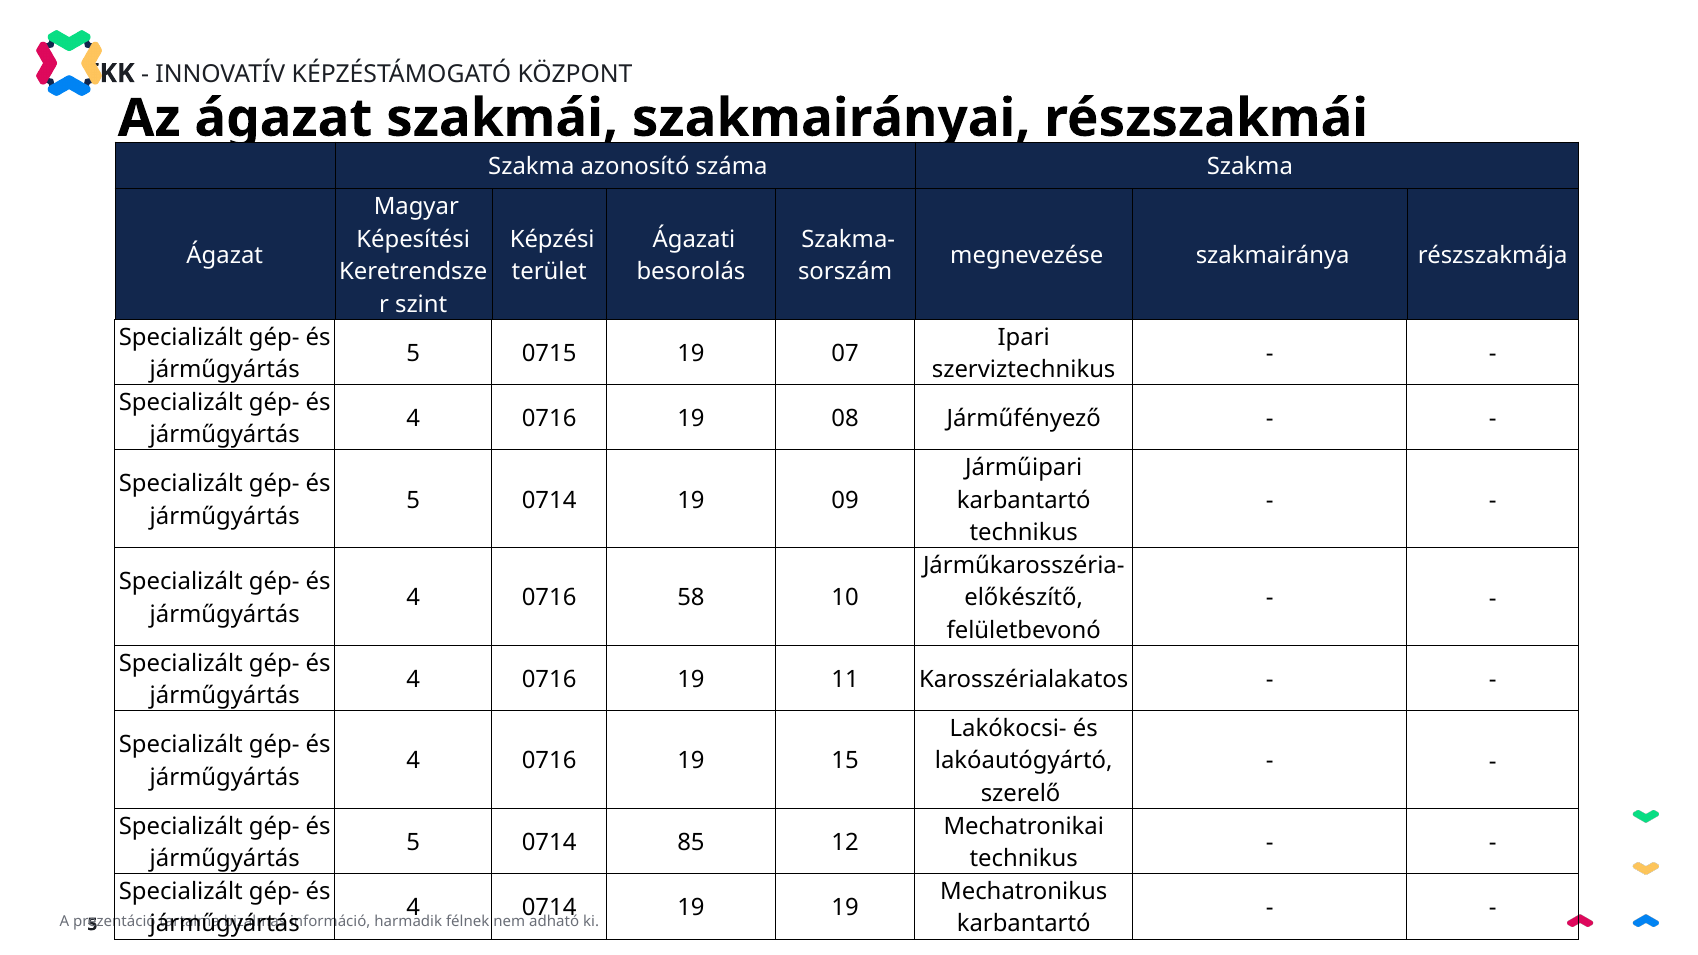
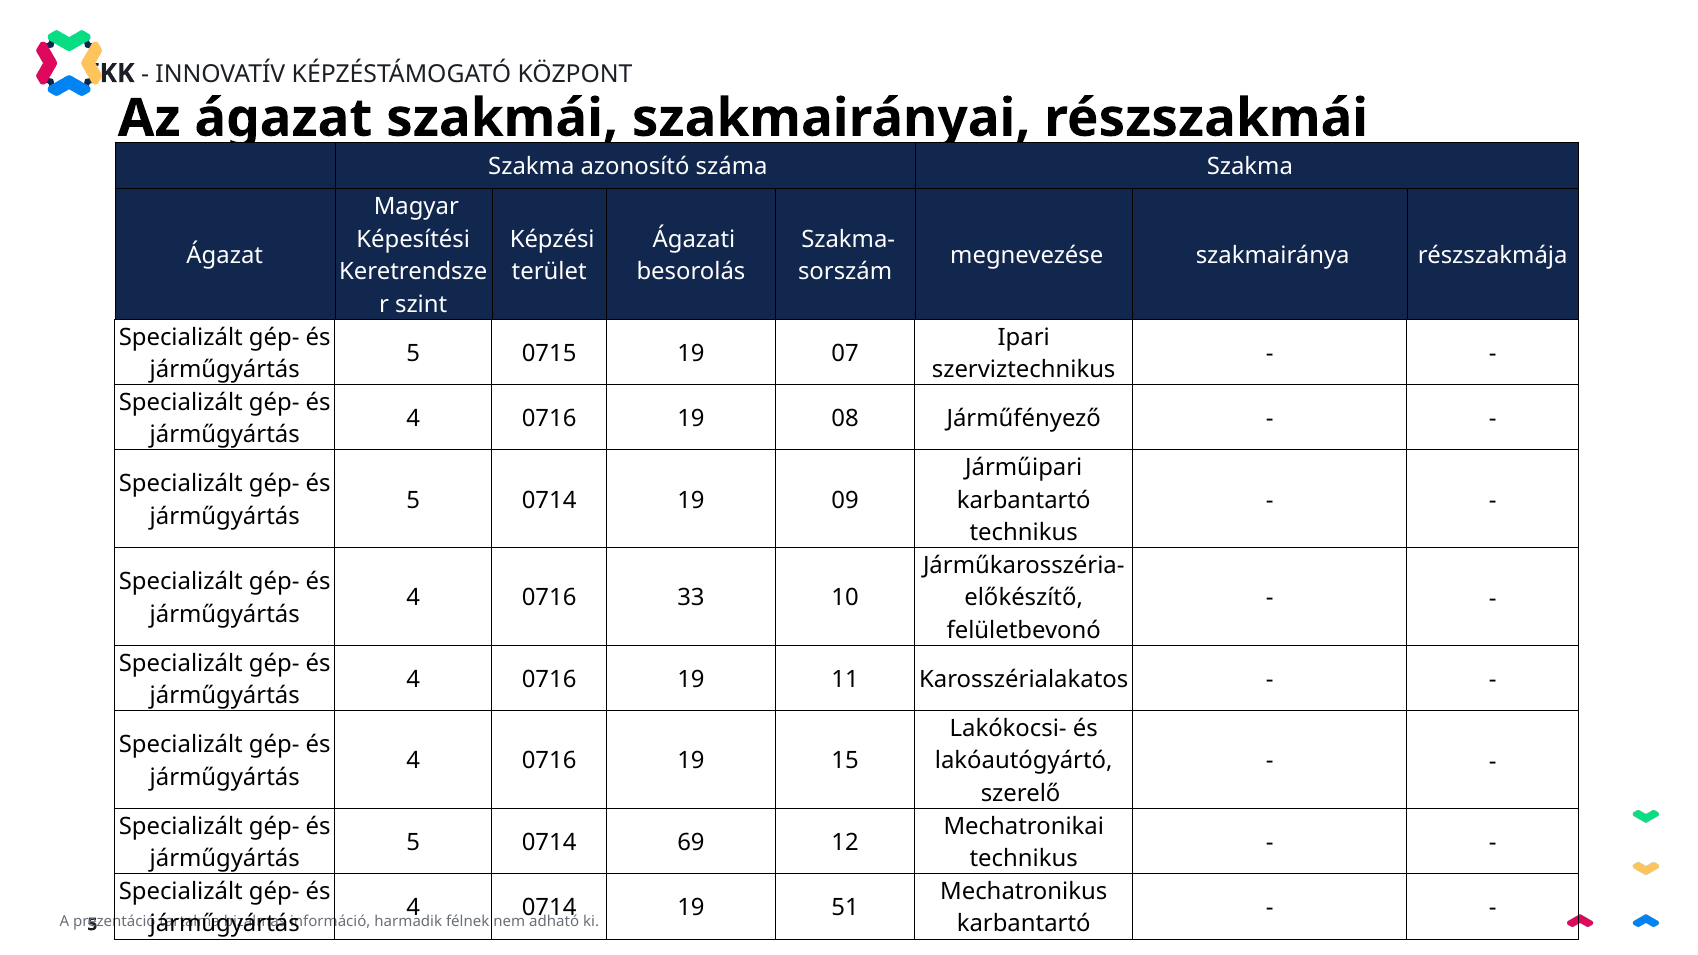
58: 58 -> 33 (691, 598)
85: 85 -> 69 (691, 843)
19 19: 19 -> 51 (845, 908)
